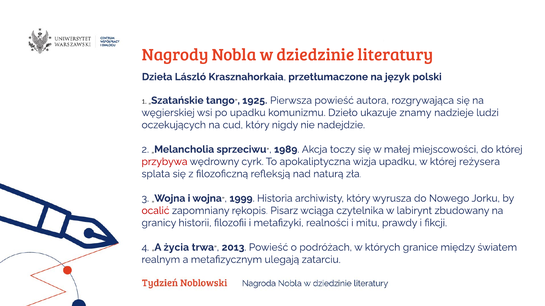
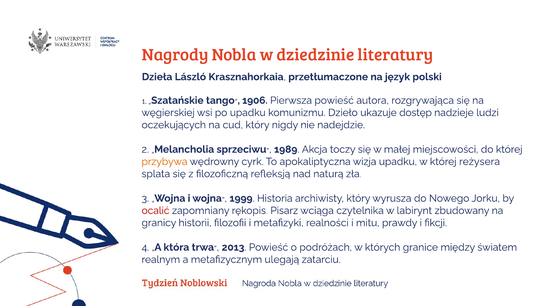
1925: 1925 -> 1906 (255, 101)
znamy: znamy -> dostęp (416, 113)
przybywa colour: red -> orange (165, 162)
życia: życia -> która (176, 248)
